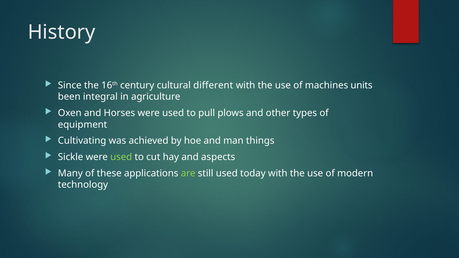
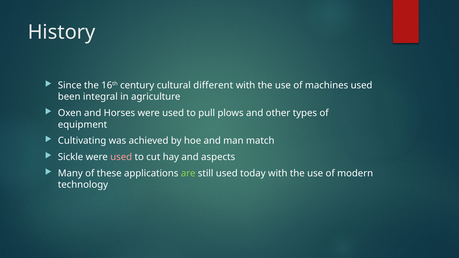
machines units: units -> used (362, 85)
things: things -> match (260, 141)
used colour: light green -> pink (121, 157)
